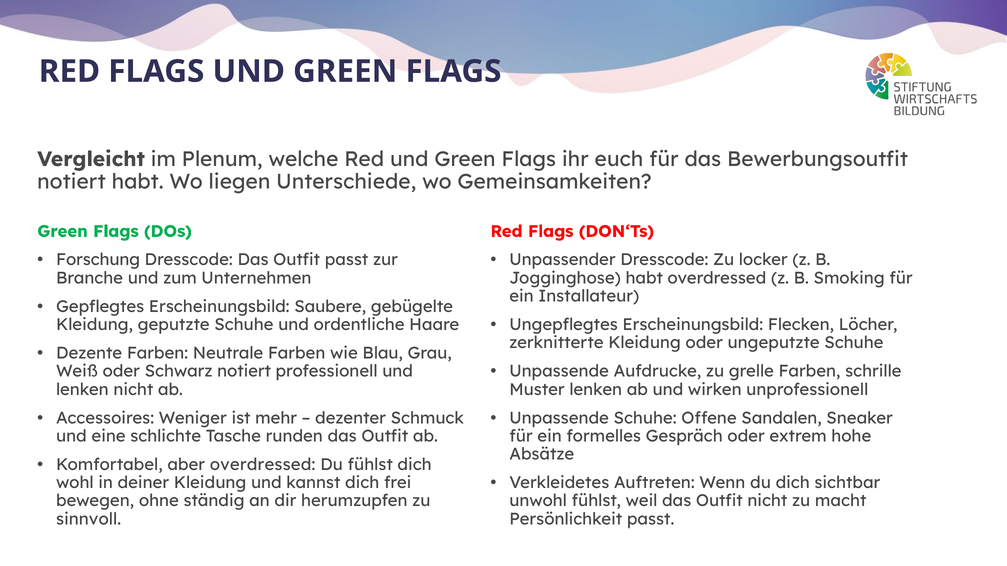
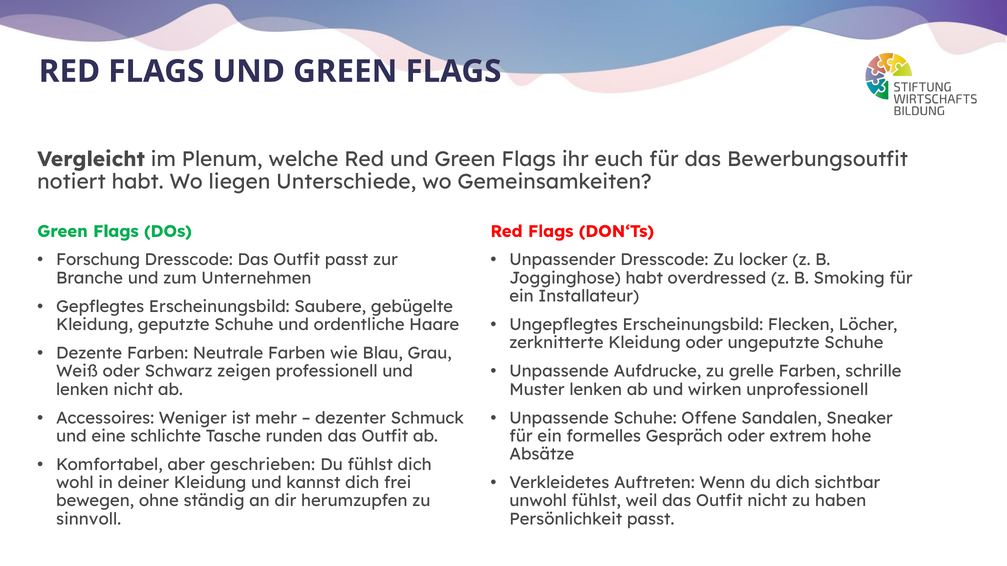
Schwarz notiert: notiert -> zeigen (244, 372)
aber overdressed: overdressed -> geschrieben (263, 465)
macht: macht -> haben (841, 501)
